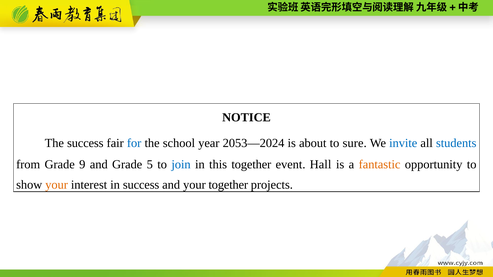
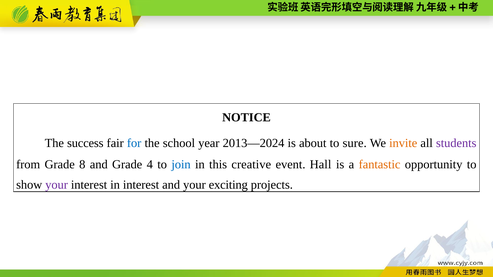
2053—2024: 2053—2024 -> 2013—2024 (254, 143)
invite colour: blue -> orange (403, 143)
students colour: blue -> purple (456, 143)
9: 9 -> 8 (82, 165)
5: 5 -> 4 (150, 165)
this together: together -> creative (251, 165)
your colour: orange -> purple (57, 185)
in success: success -> interest (141, 185)
your together: together -> exciting (228, 185)
